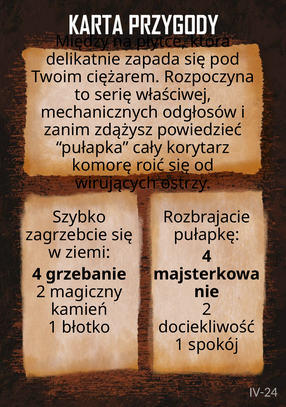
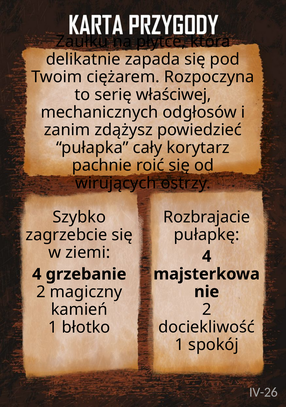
Między: Między -> Zaułku (82, 42)
komorę: komorę -> pachnie (102, 165)
IV-24: IV-24 -> IV-26 (263, 392)
